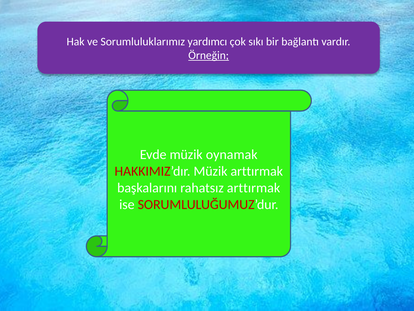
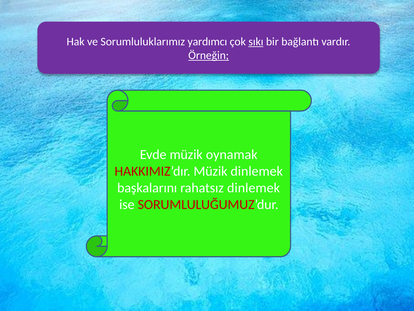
sıkı underline: none -> present (256, 42)
Müzik arttırmak: arttırmak -> dinlemek (257, 171)
rahatsız arttırmak: arttırmak -> dinlemek (254, 188)
